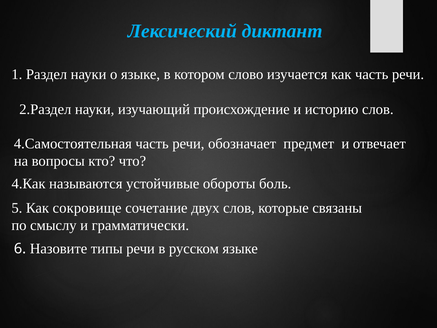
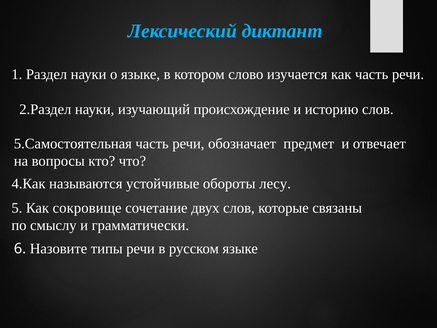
4.Самостоятельная: 4.Самостоятельная -> 5.Самостоятельная (73, 144)
боль: боль -> лесу (275, 184)
